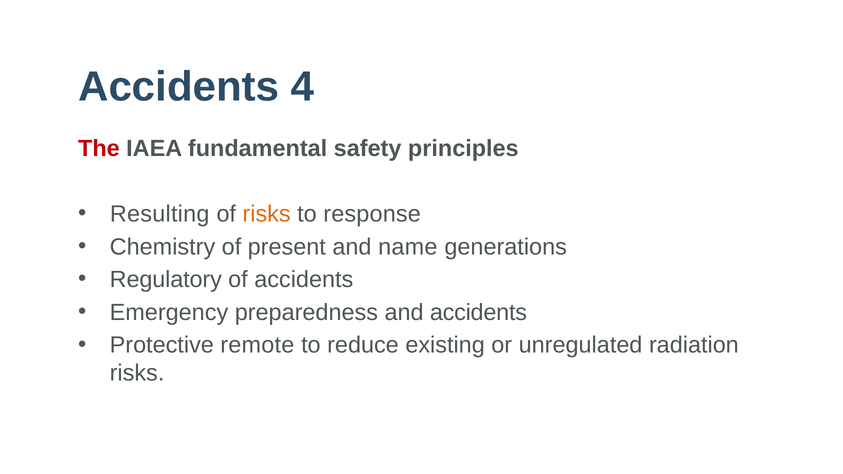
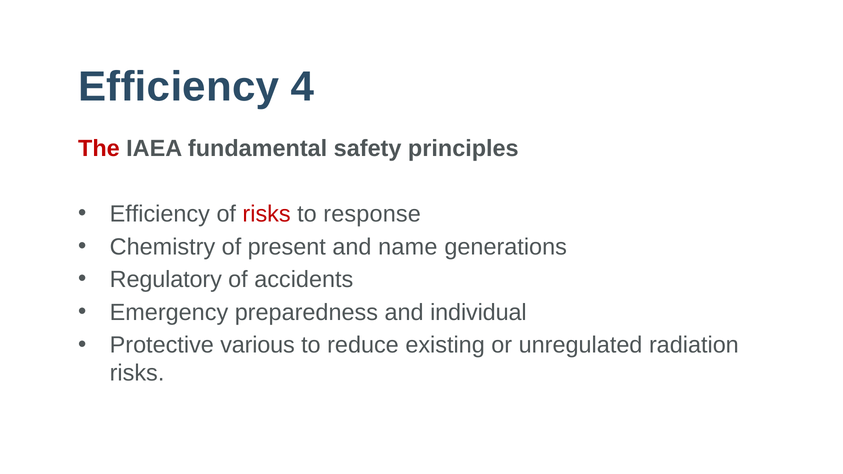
Accidents: Accidents -> Efficiency (179, 87)
Resulting: Resulting -> Efficiency (160, 214)
risks colour: orange -> red (267, 214)
and accidents: accidents -> individual (478, 313)
remote: remote -> various (258, 345)
